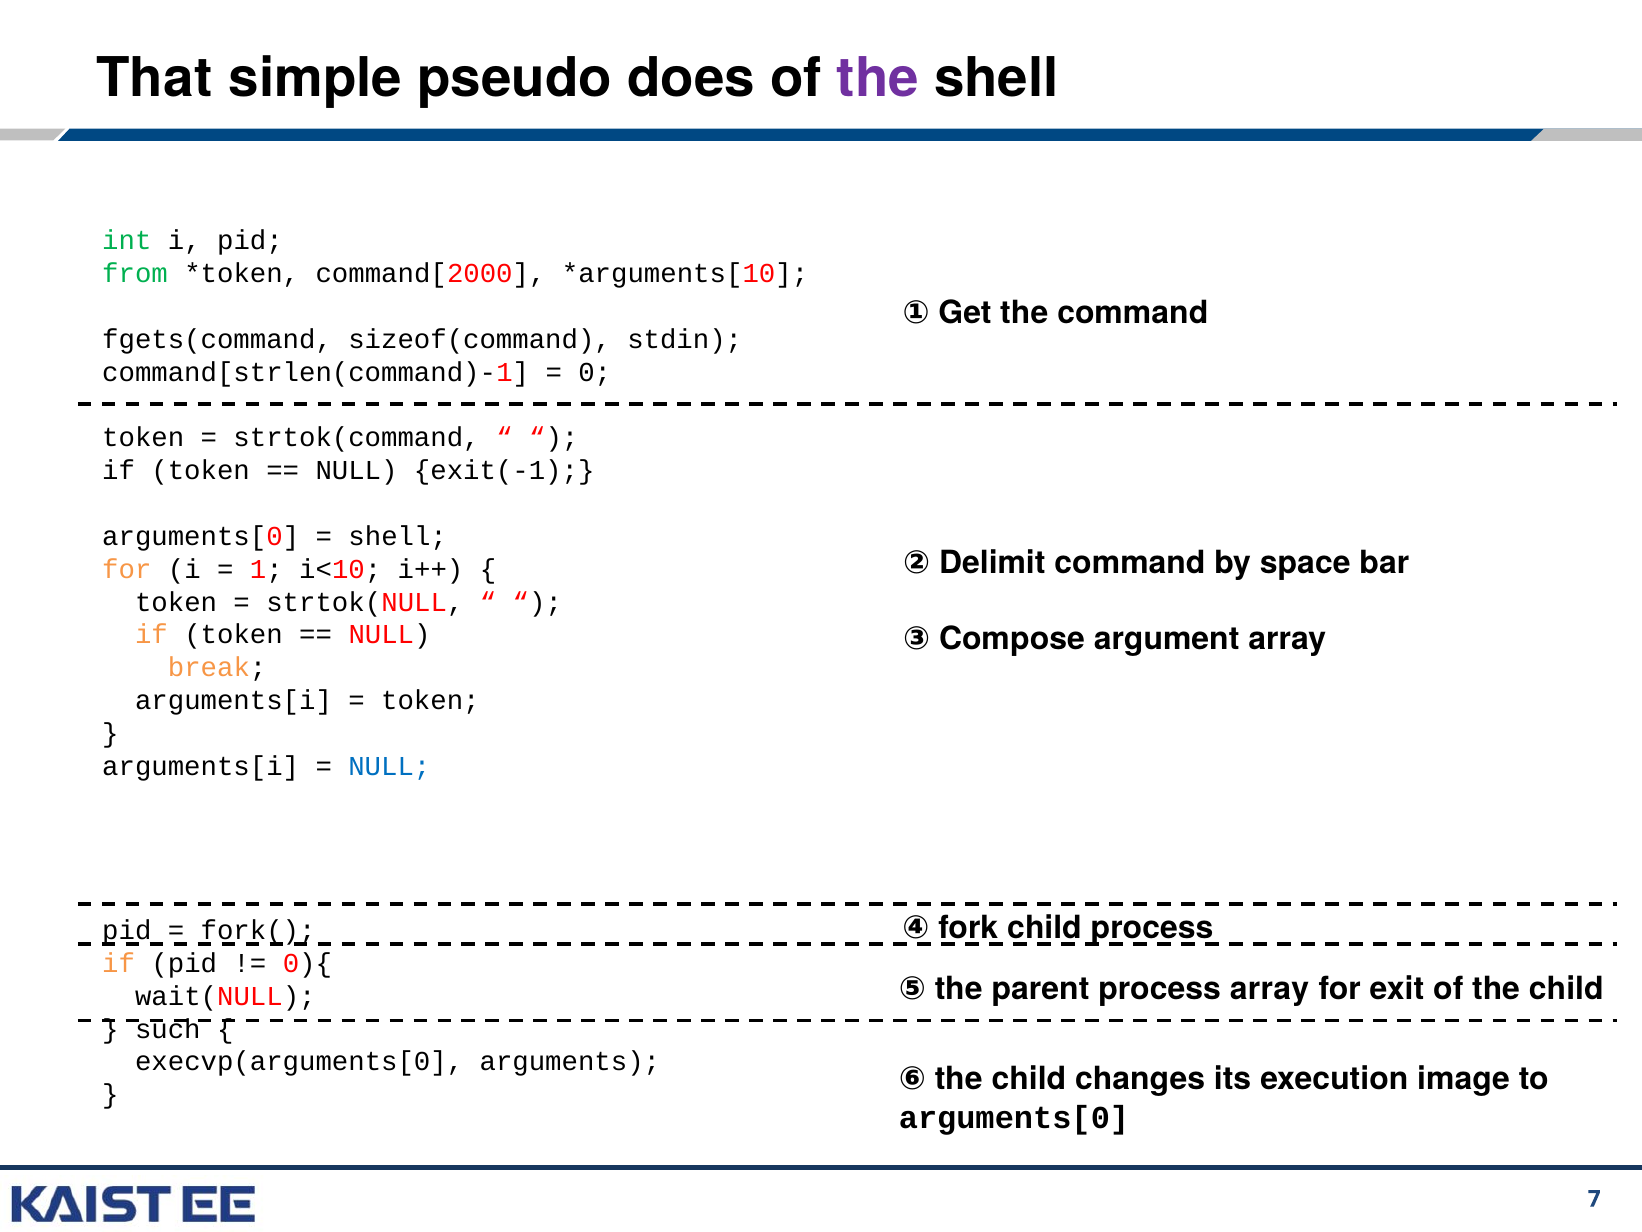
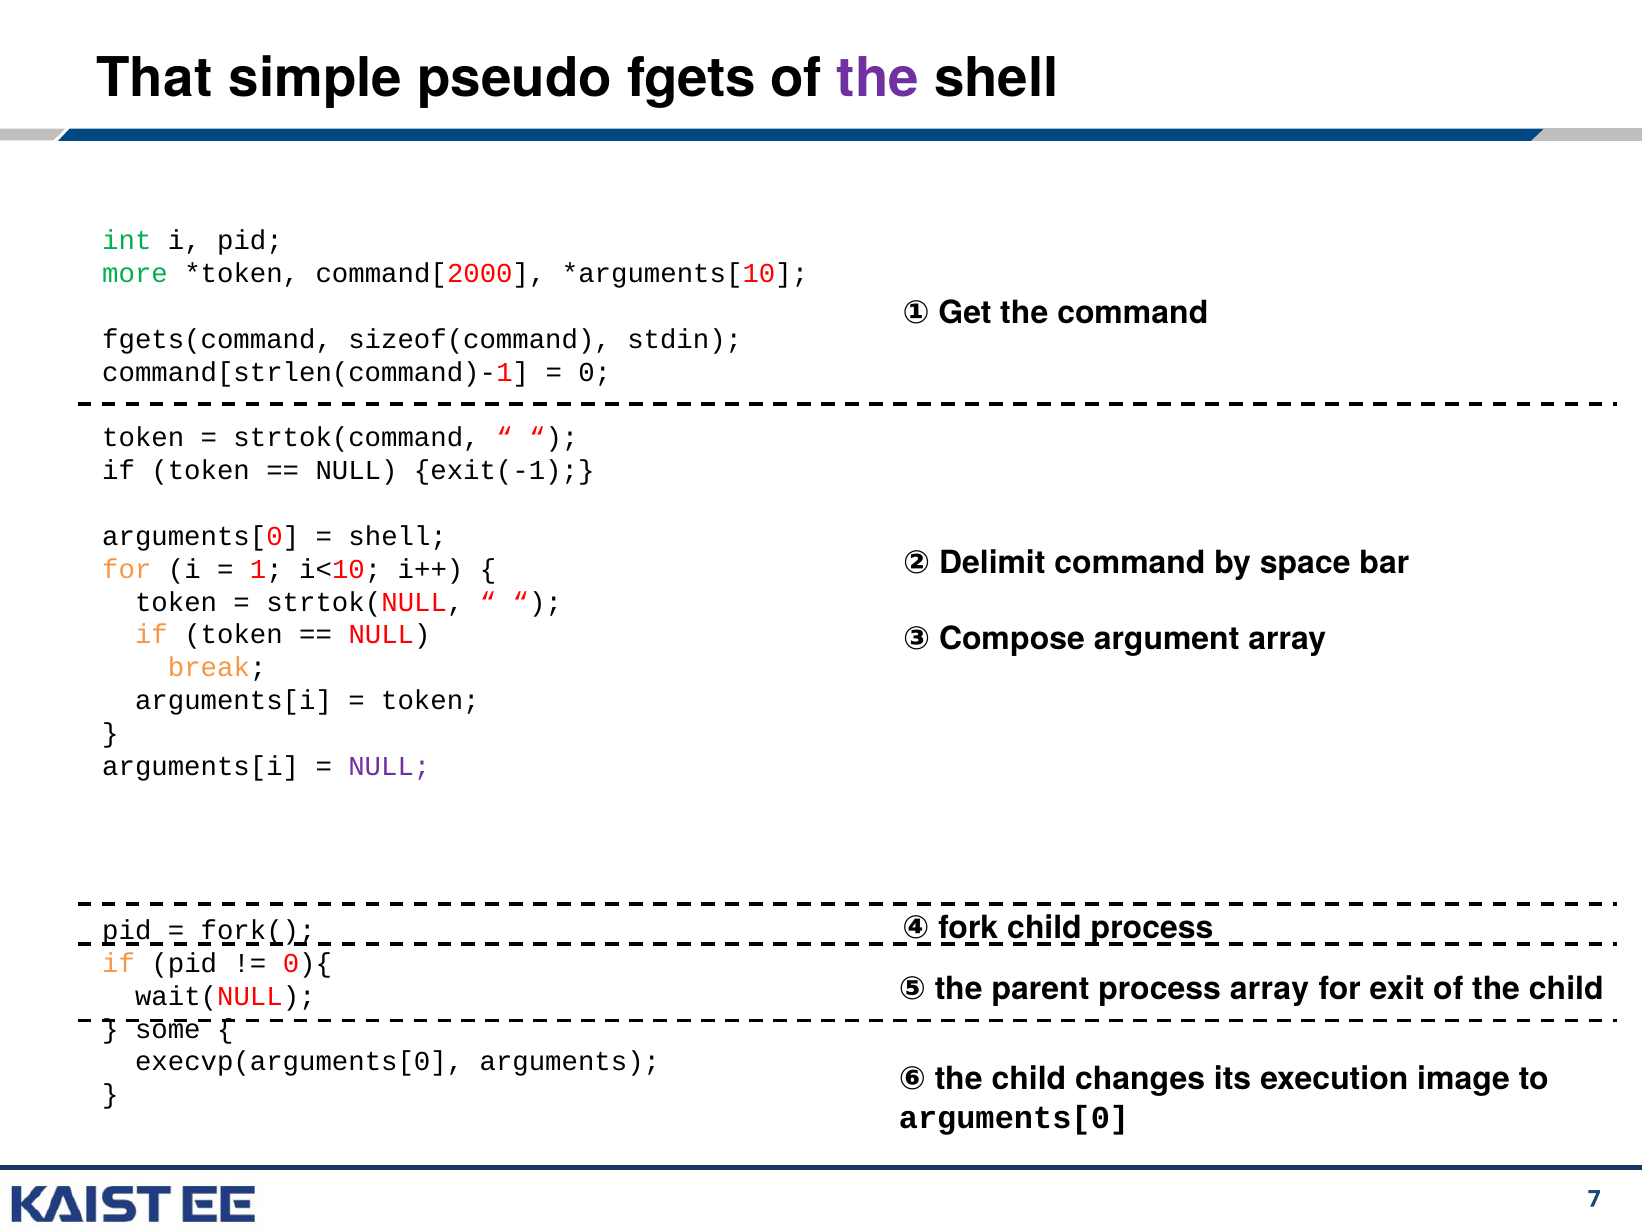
does: does -> fgets (691, 79)
from: from -> more (135, 273)
NULL colour: blue -> purple (389, 766)
such: such -> some (168, 1029)
